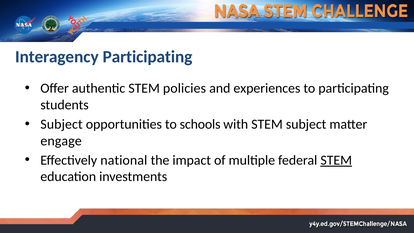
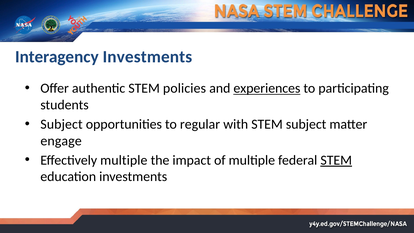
Interagency Participating: Participating -> Investments (147, 57)
experiences underline: none -> present (267, 88)
schools: schools -> regular (200, 124)
Effectively national: national -> multiple (124, 160)
